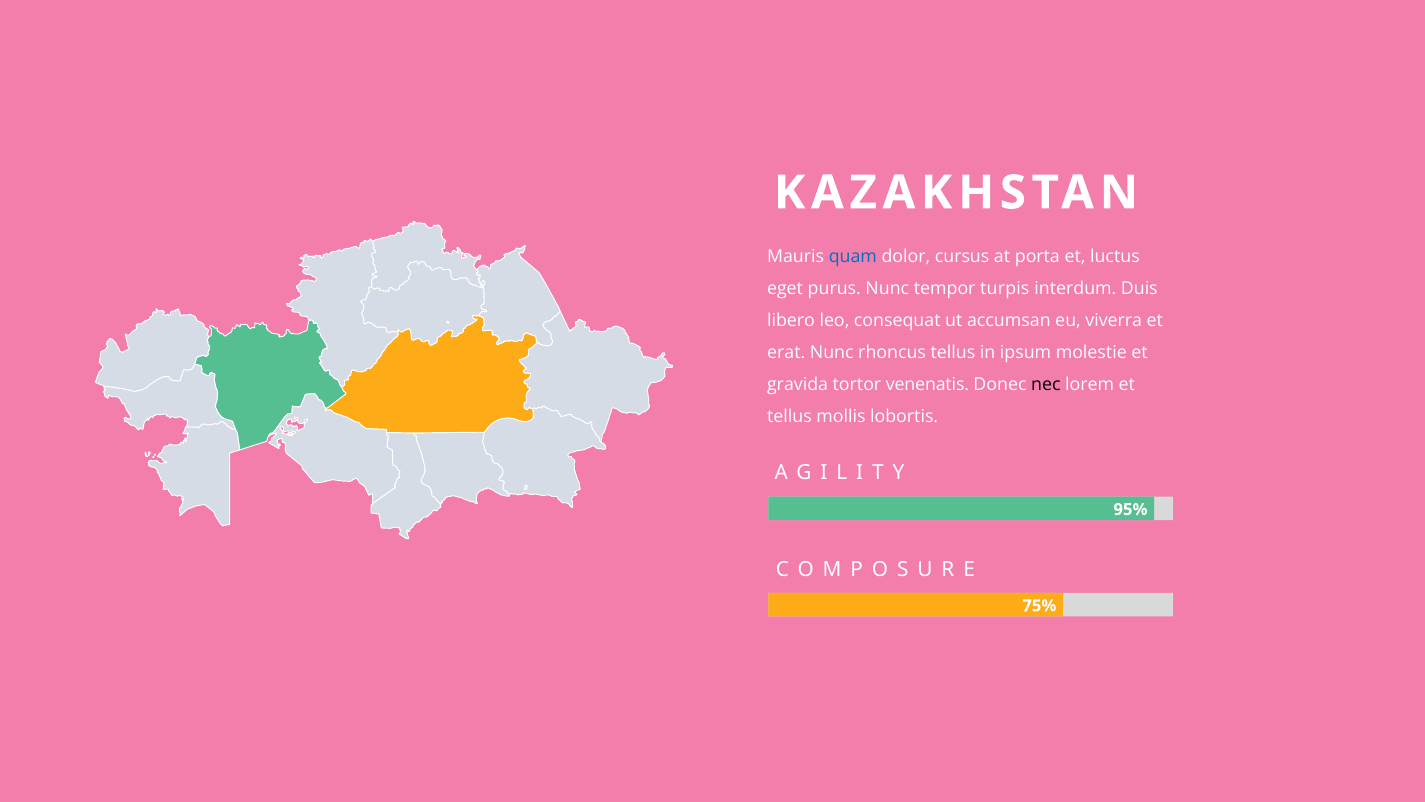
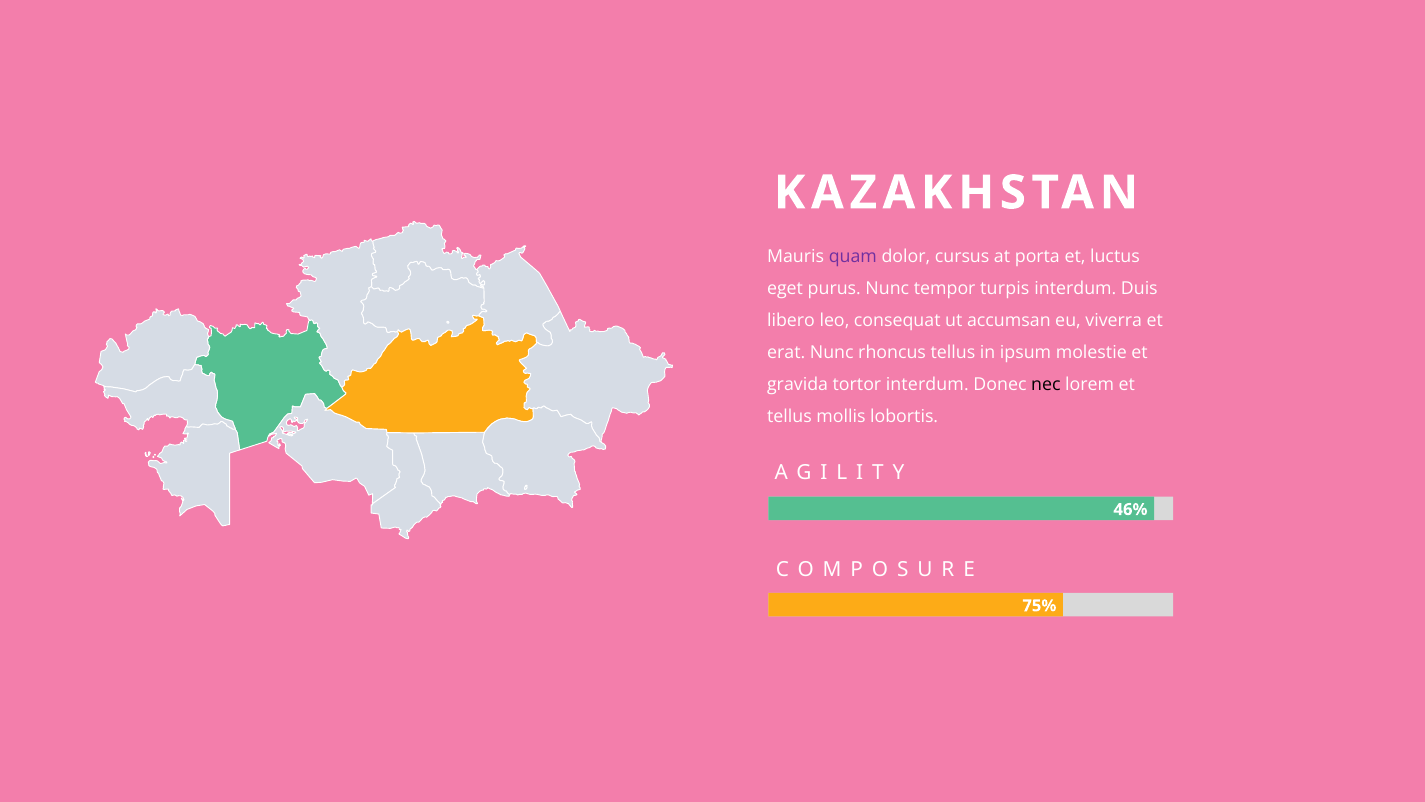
quam colour: blue -> purple (853, 256)
tortor venenatis: venenatis -> interdum (927, 384)
95%: 95% -> 46% (1130, 509)
